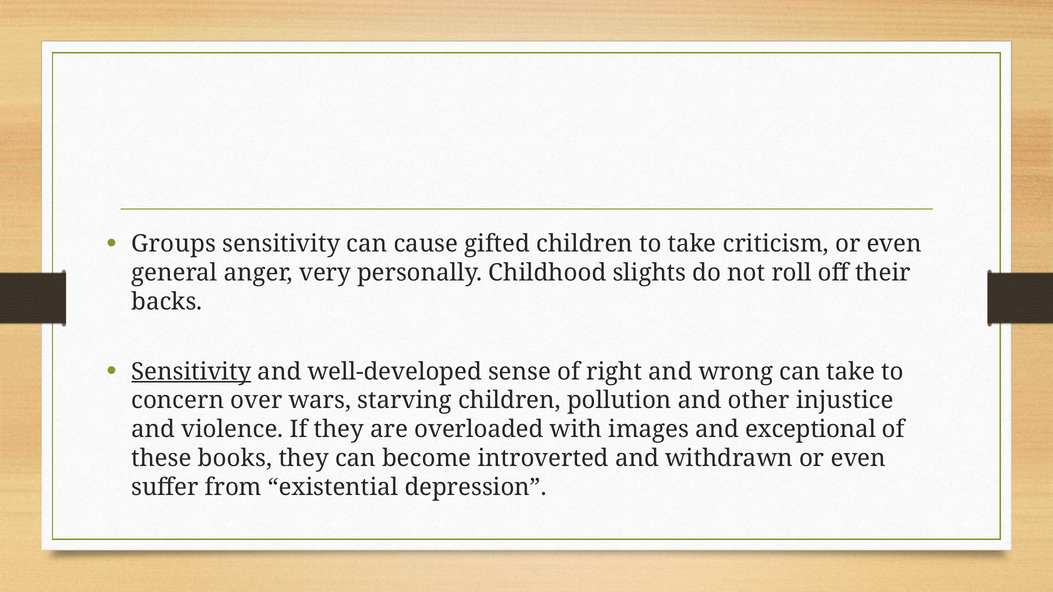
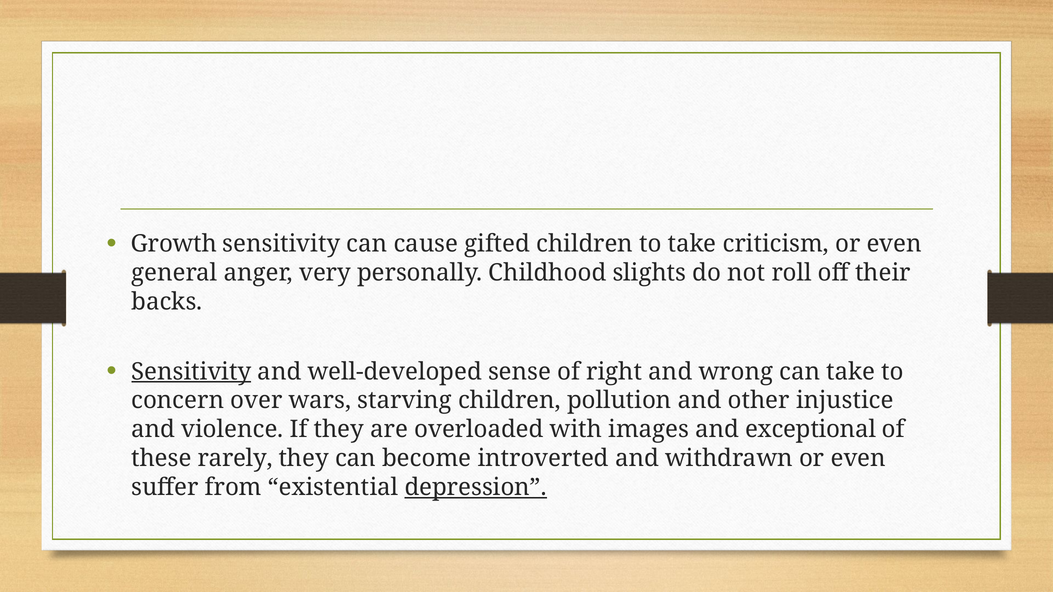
Groups: Groups -> Growth (174, 244)
books: books -> rarely (235, 459)
depression underline: none -> present (476, 488)
